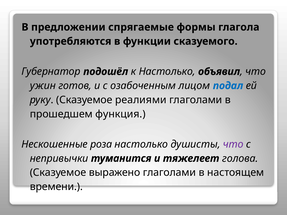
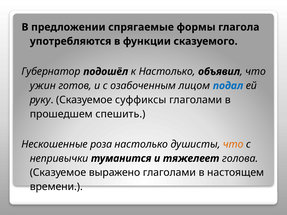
реалиями: реалиями -> суффиксы (141, 100)
функция: функция -> спешить (120, 114)
что colour: purple -> orange (233, 144)
